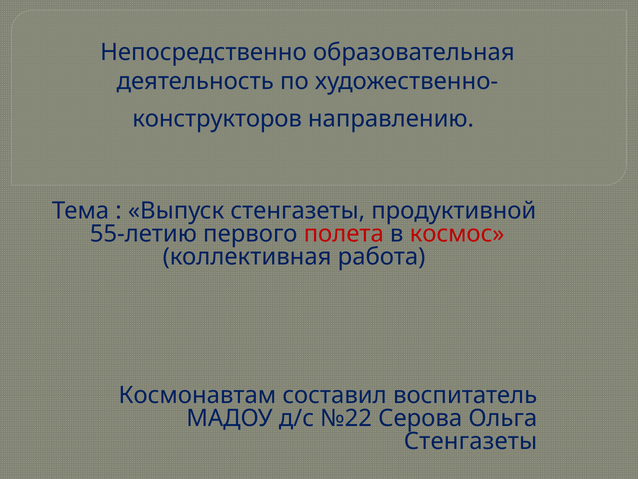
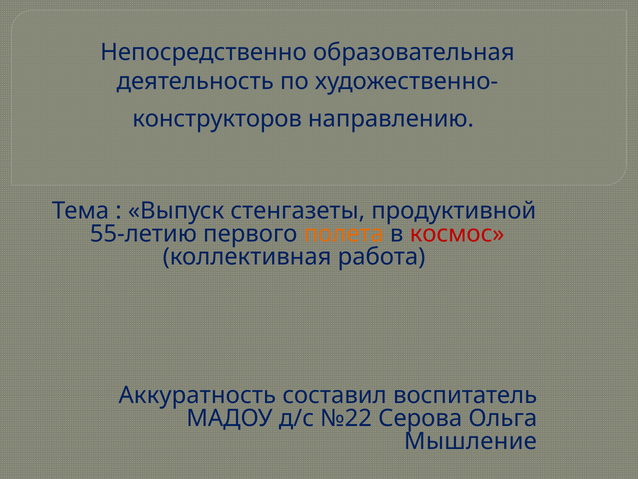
полета colour: red -> orange (344, 234)
Космонавтам: Космонавтам -> Аккуратность (197, 395)
Стенгазеты: Стенгазеты -> Мышление (470, 441)
